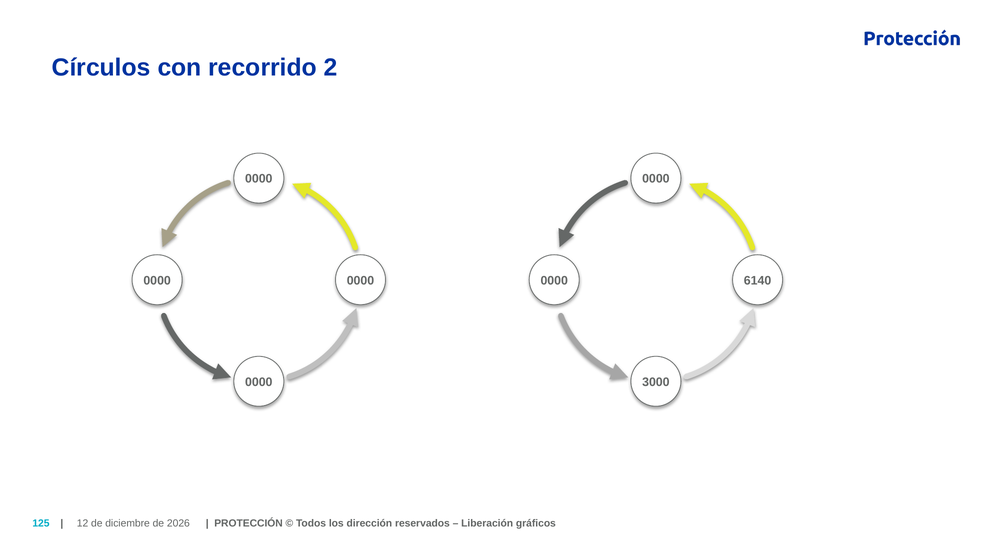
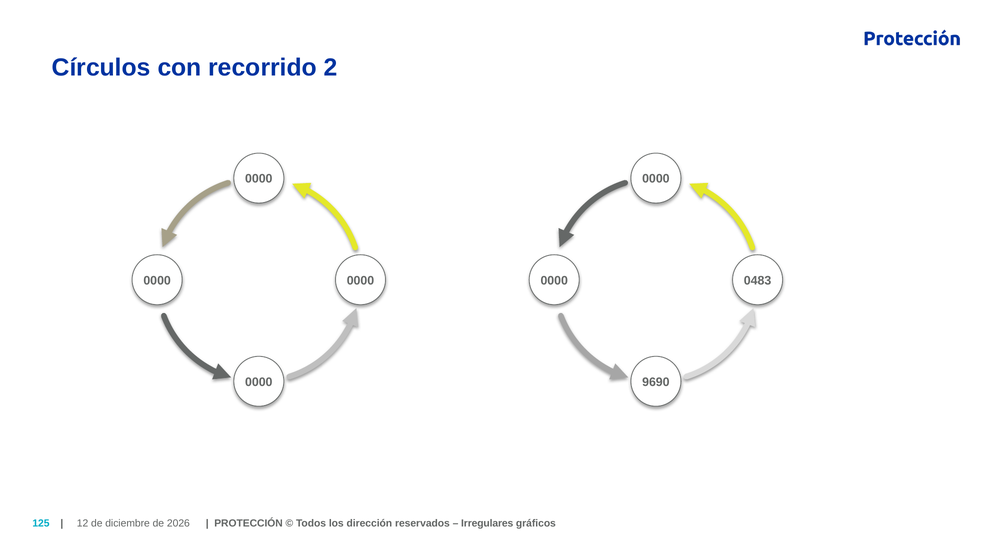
6140: 6140 -> 0483 (758, 281)
3000: 3000 -> 9690 (656, 382)
Liberación: Liberación -> Irregulares (487, 524)
